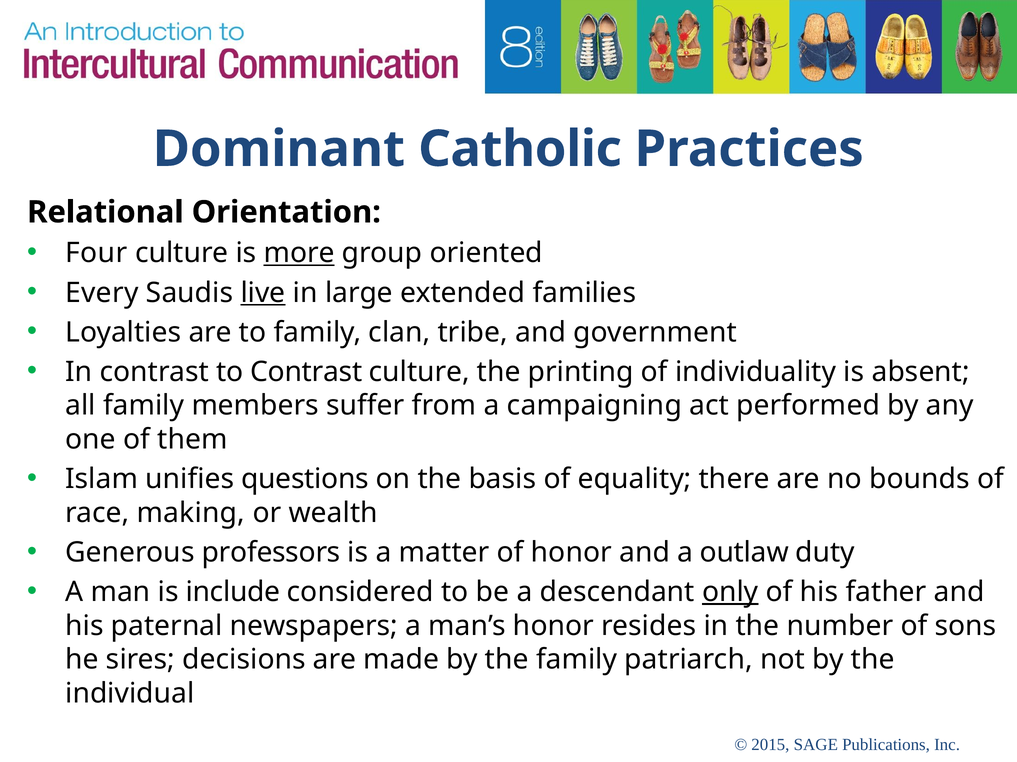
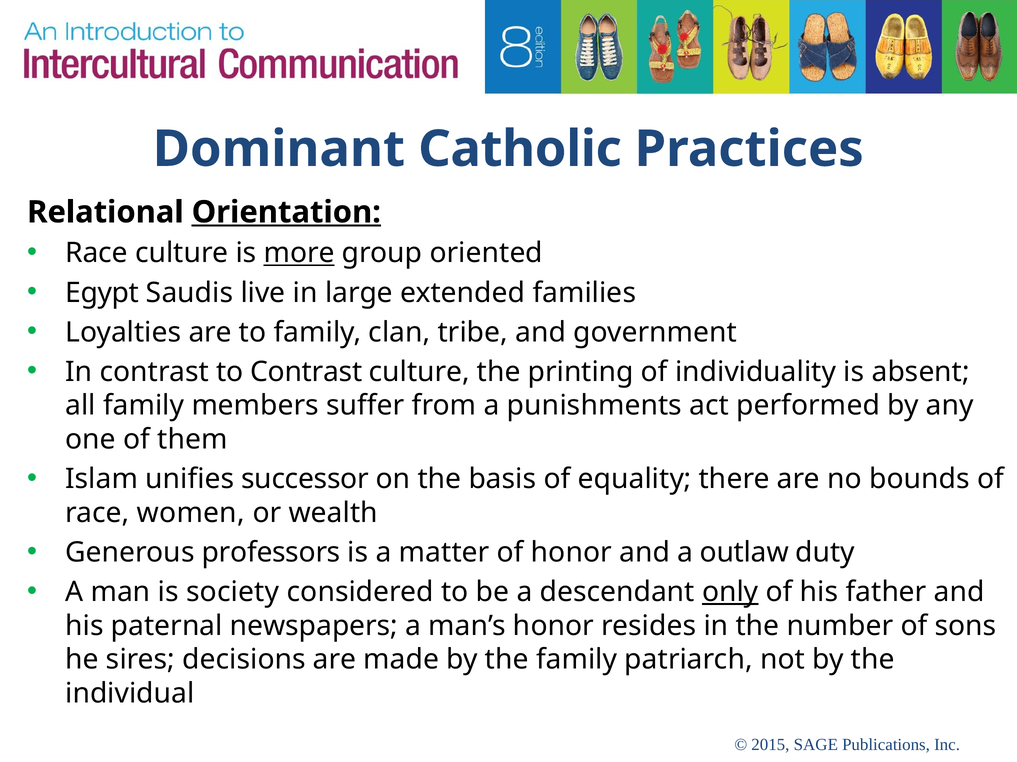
Orientation underline: none -> present (286, 212)
Four: Four -> Race (97, 253)
Every: Every -> Egypt (102, 293)
live underline: present -> none (263, 293)
campaigning: campaigning -> punishments (594, 406)
questions: questions -> successor (305, 479)
making: making -> women (191, 513)
include: include -> society (233, 593)
